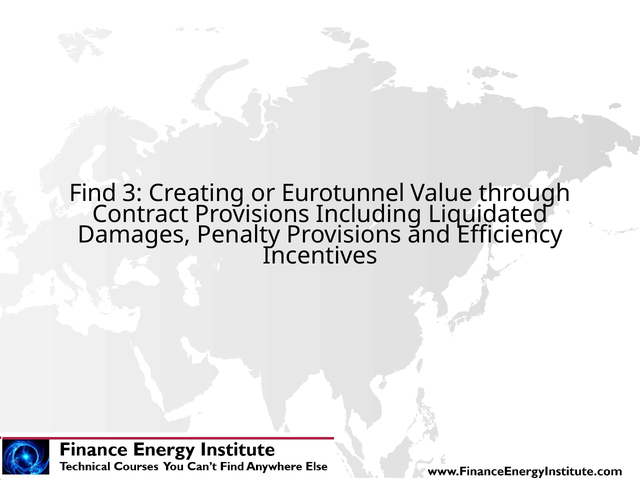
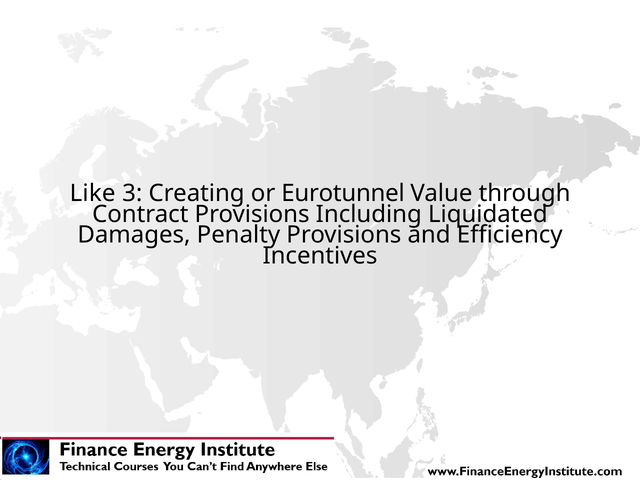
Find: Find -> Like (93, 193)
